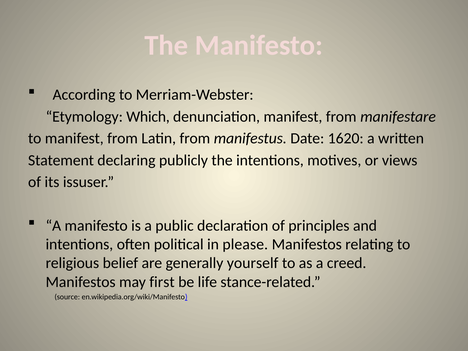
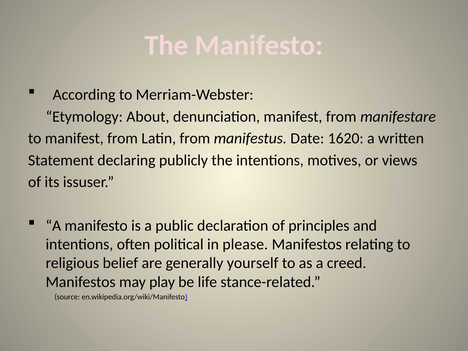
Which: Which -> About (148, 117)
first: first -> play (162, 282)
